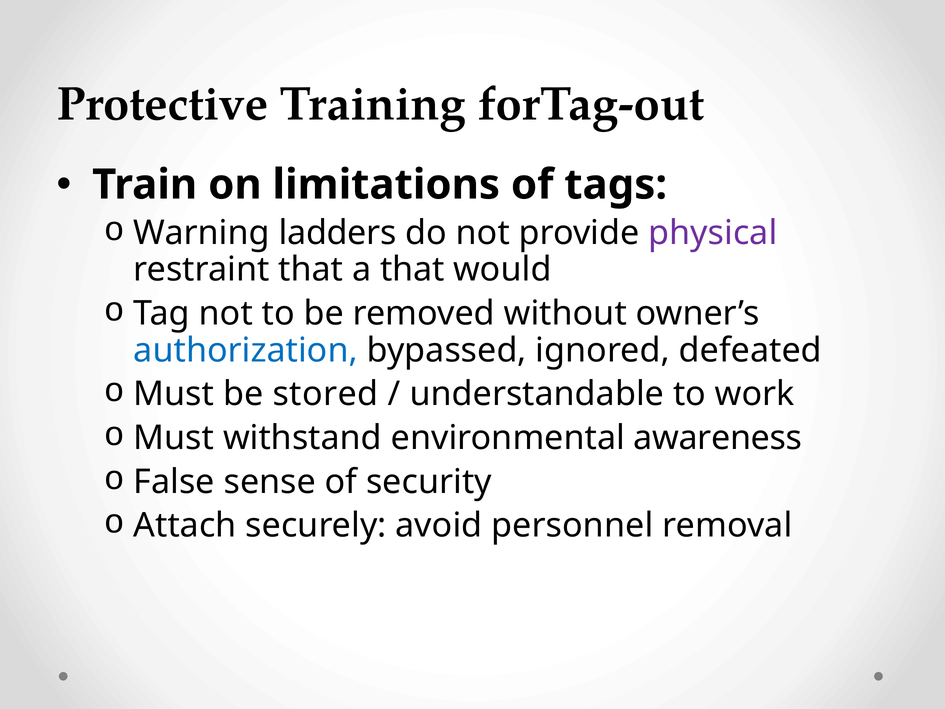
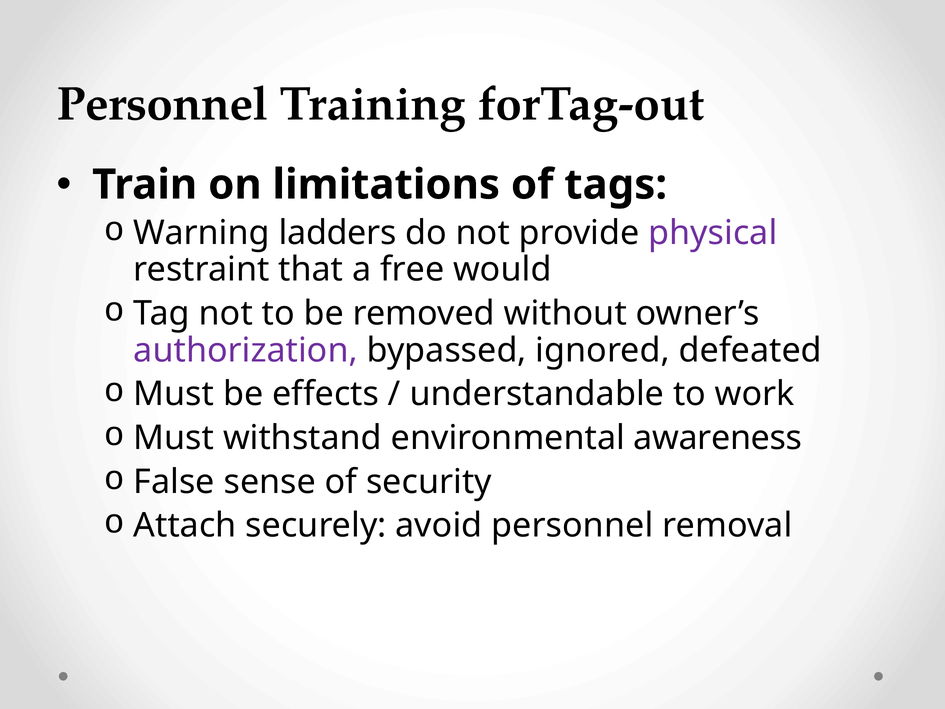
Protective: Protective -> Personnel (163, 104)
a that: that -> free (412, 270)
authorization colour: blue -> purple (246, 350)
stored: stored -> effects (326, 394)
